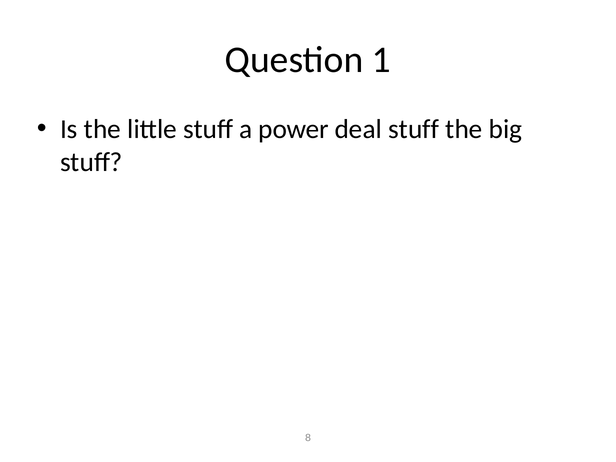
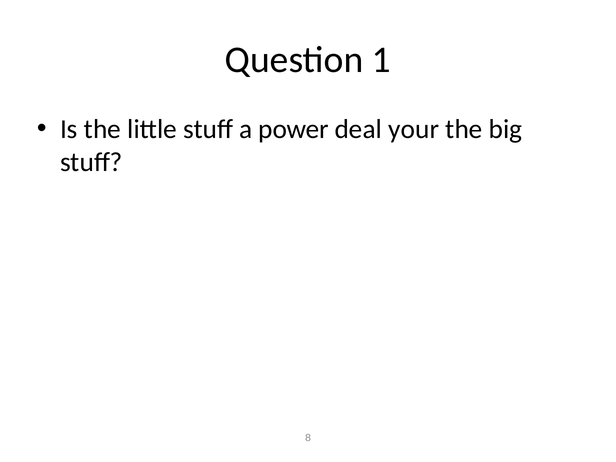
deal stuff: stuff -> your (414, 129)
